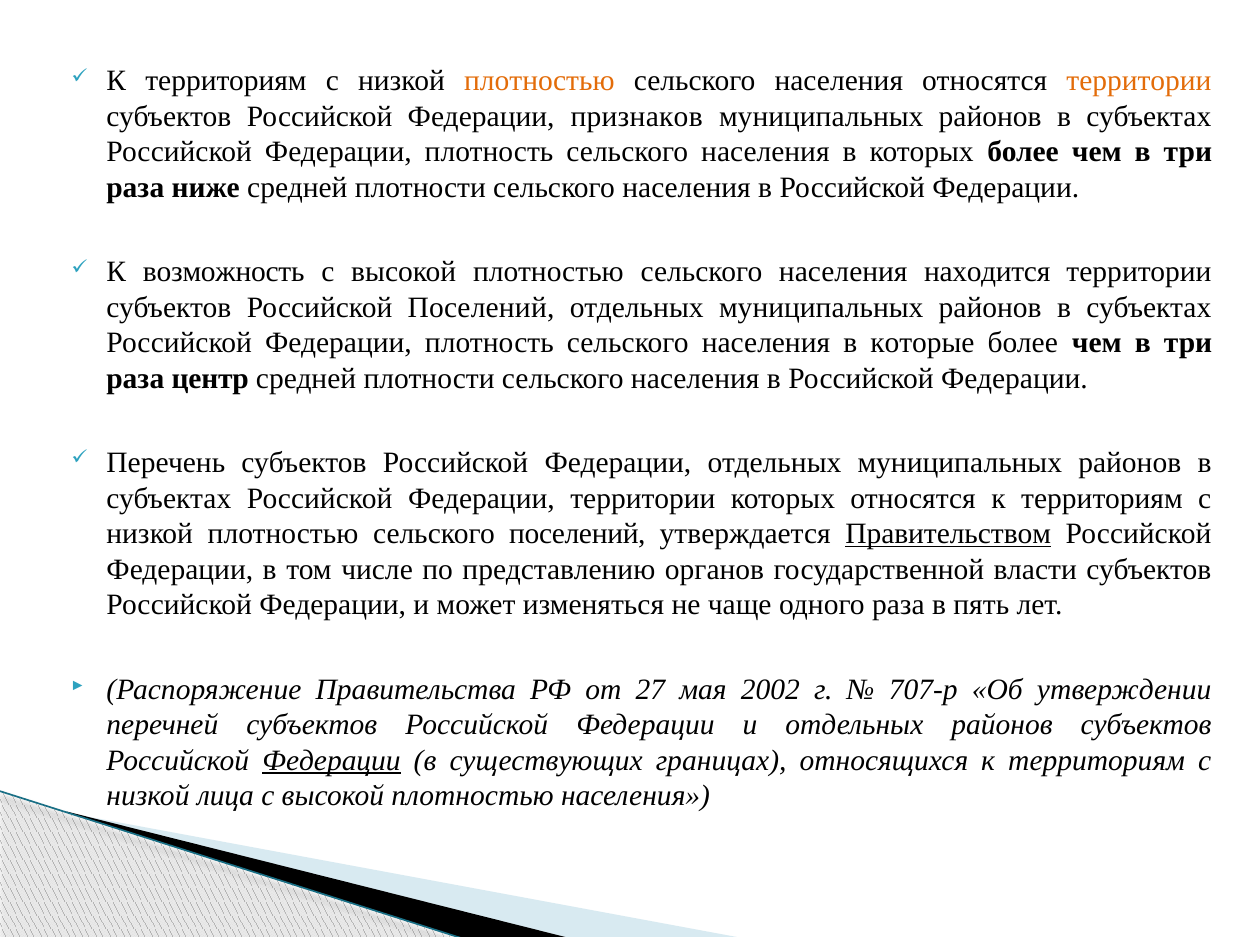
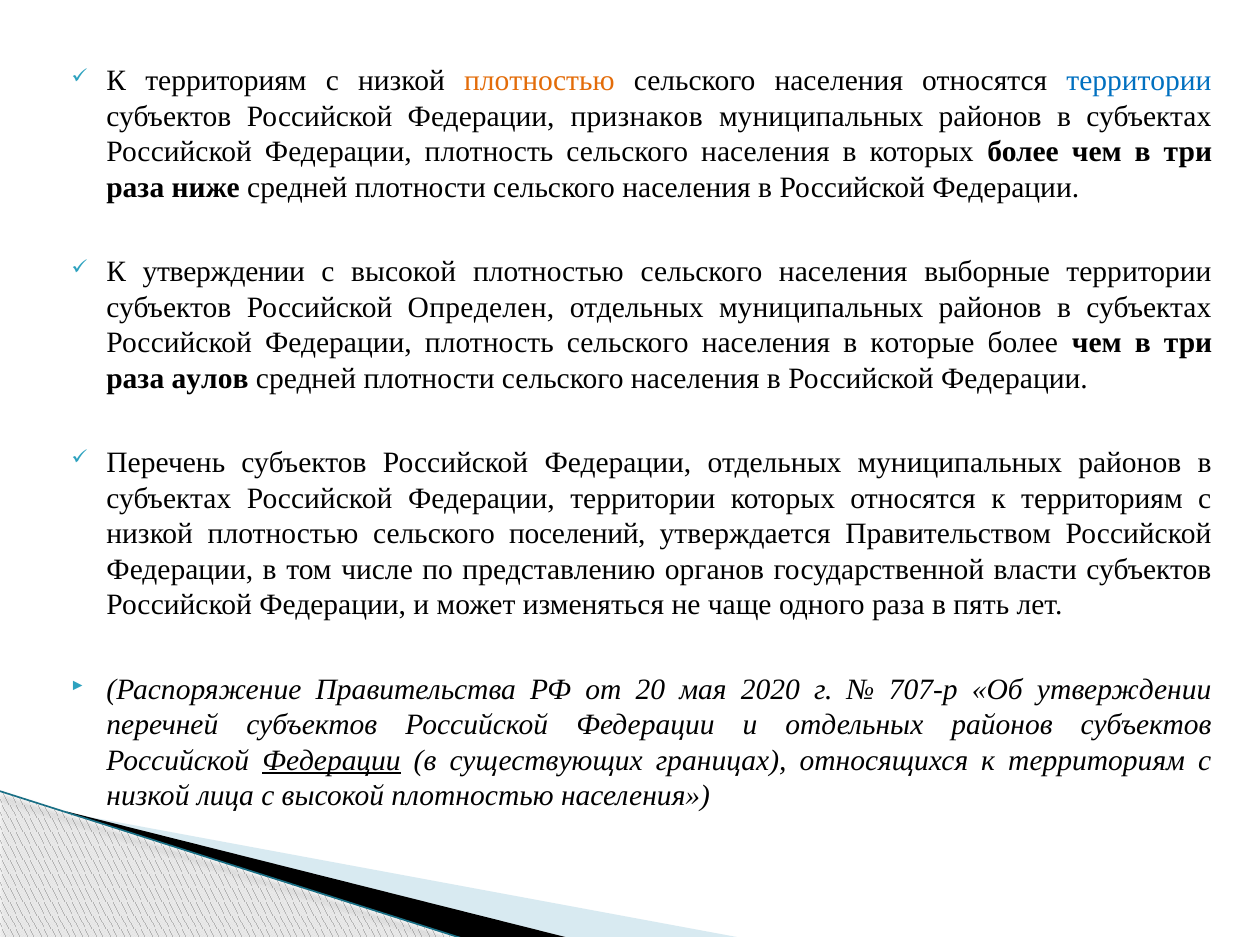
территории colour: orange -> blue (1139, 81)
К возможность: возможность -> утверждении (224, 272)
находится: находится -> выборные (987, 272)
Российской Поселений: Поселений -> Определен (481, 307)
центр: центр -> аулов (210, 378)
Правительством underline: present -> none (948, 534)
27: 27 -> 20 (650, 689)
2002: 2002 -> 2020 (770, 689)
